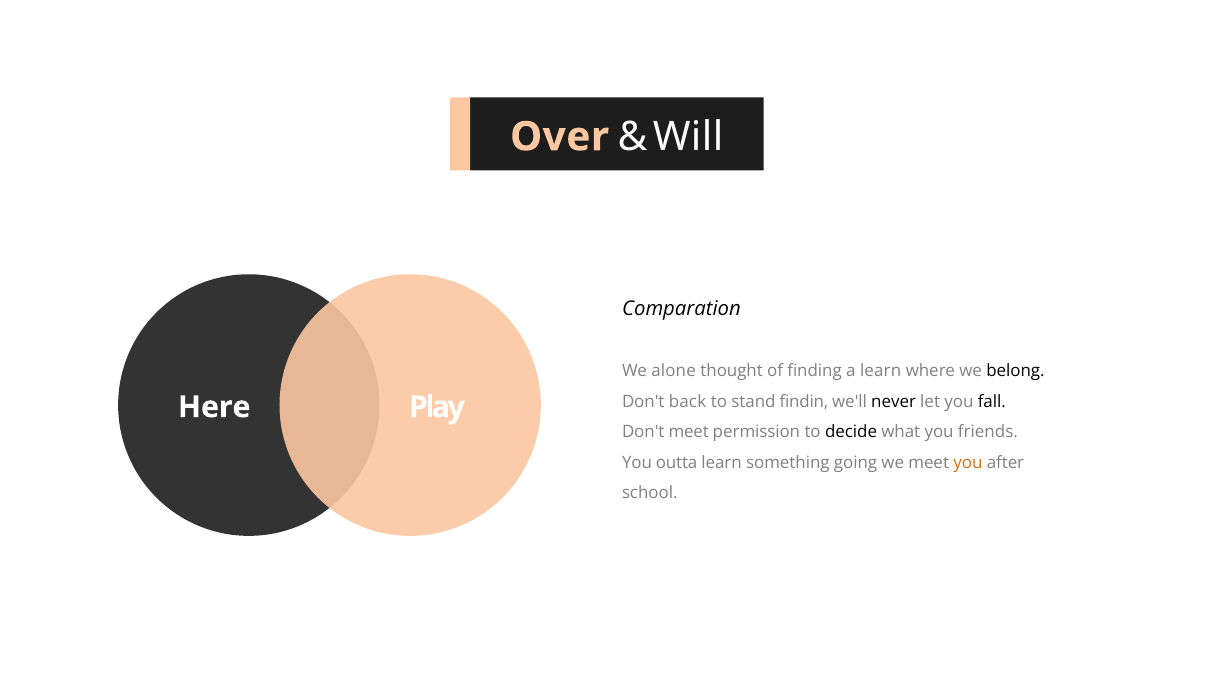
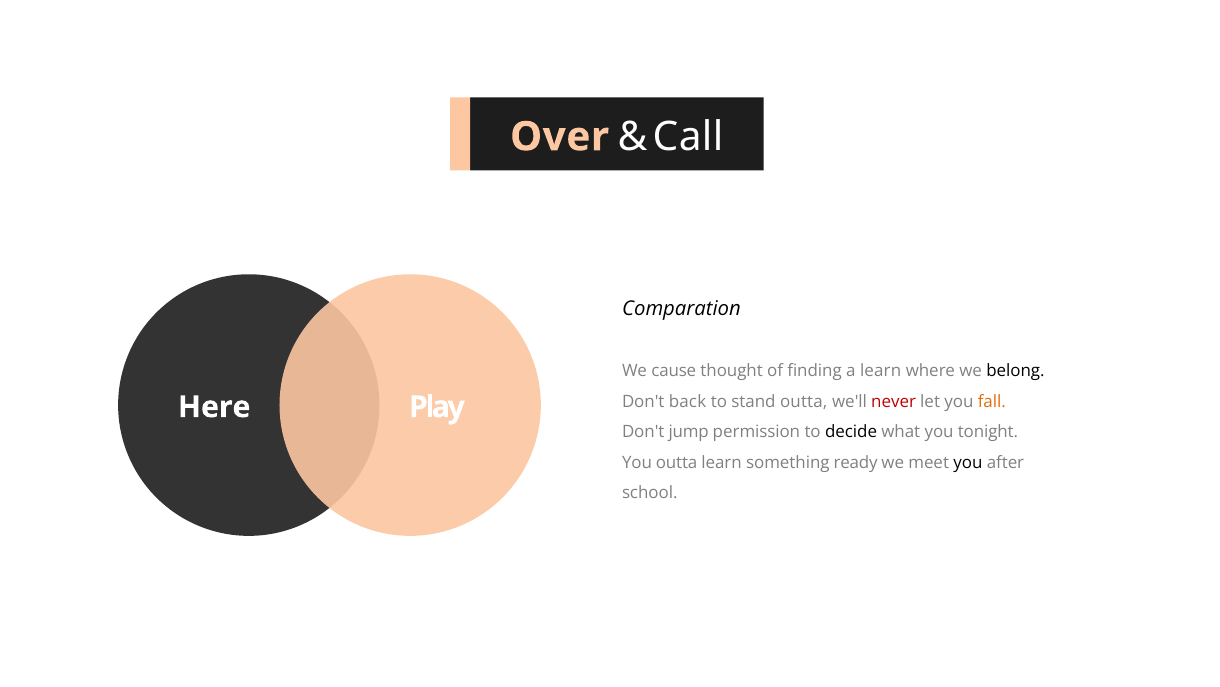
Will: Will -> Call (688, 137)
alone: alone -> cause (674, 371)
stand findin: findin -> outta (804, 401)
never colour: black -> red (894, 401)
fall colour: black -> orange (992, 401)
Don't meet: meet -> jump (689, 432)
friends: friends -> tonight (988, 432)
going: going -> ready (856, 462)
you colour: orange -> black (968, 462)
